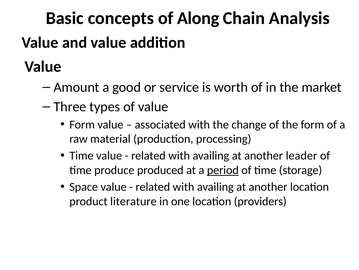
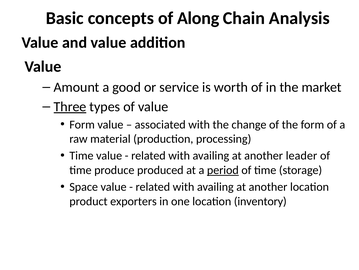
Three underline: none -> present (70, 106)
literature: literature -> exporters (133, 201)
providers: providers -> inventory (260, 201)
